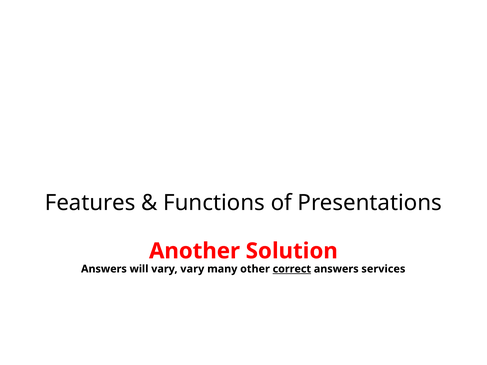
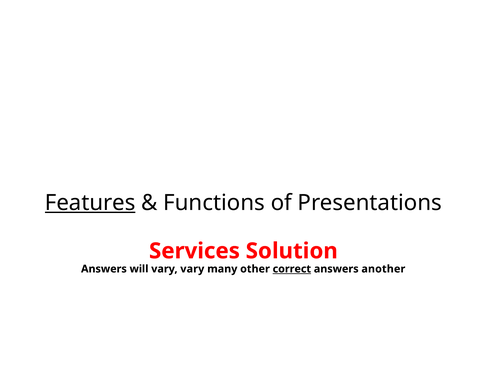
Features underline: none -> present (90, 203)
Another: Another -> Services (194, 251)
services: services -> another (383, 269)
